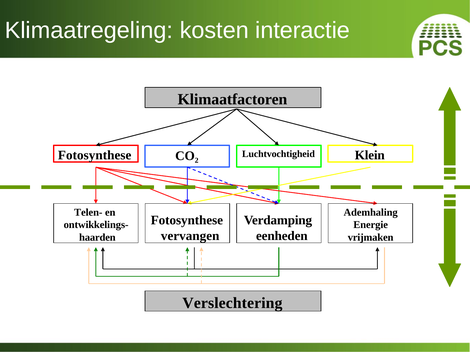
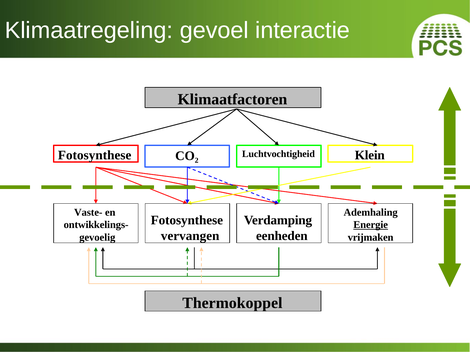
kosten: kosten -> gevoel (214, 30)
Telen-: Telen- -> Vaste- (88, 213)
Energie underline: none -> present (371, 225)
haarden: haarden -> gevoelig (97, 238)
Verslechtering: Verslechtering -> Thermokoppel (232, 303)
